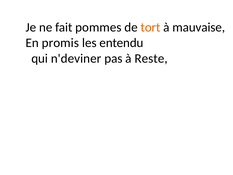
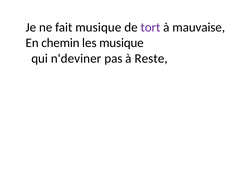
fait pommes: pommes -> musique (98, 27)
tort colour: orange -> purple (151, 27)
promis: promis -> chemin (60, 43)
les entendu: entendu -> musique (121, 43)
